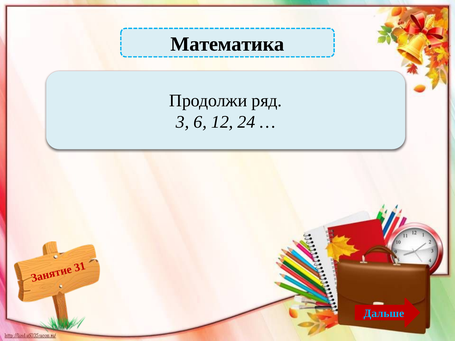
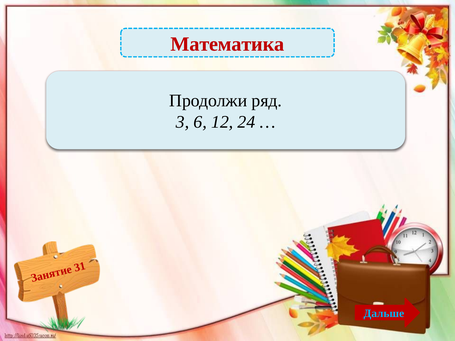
Математика colour: black -> red (227, 44)
